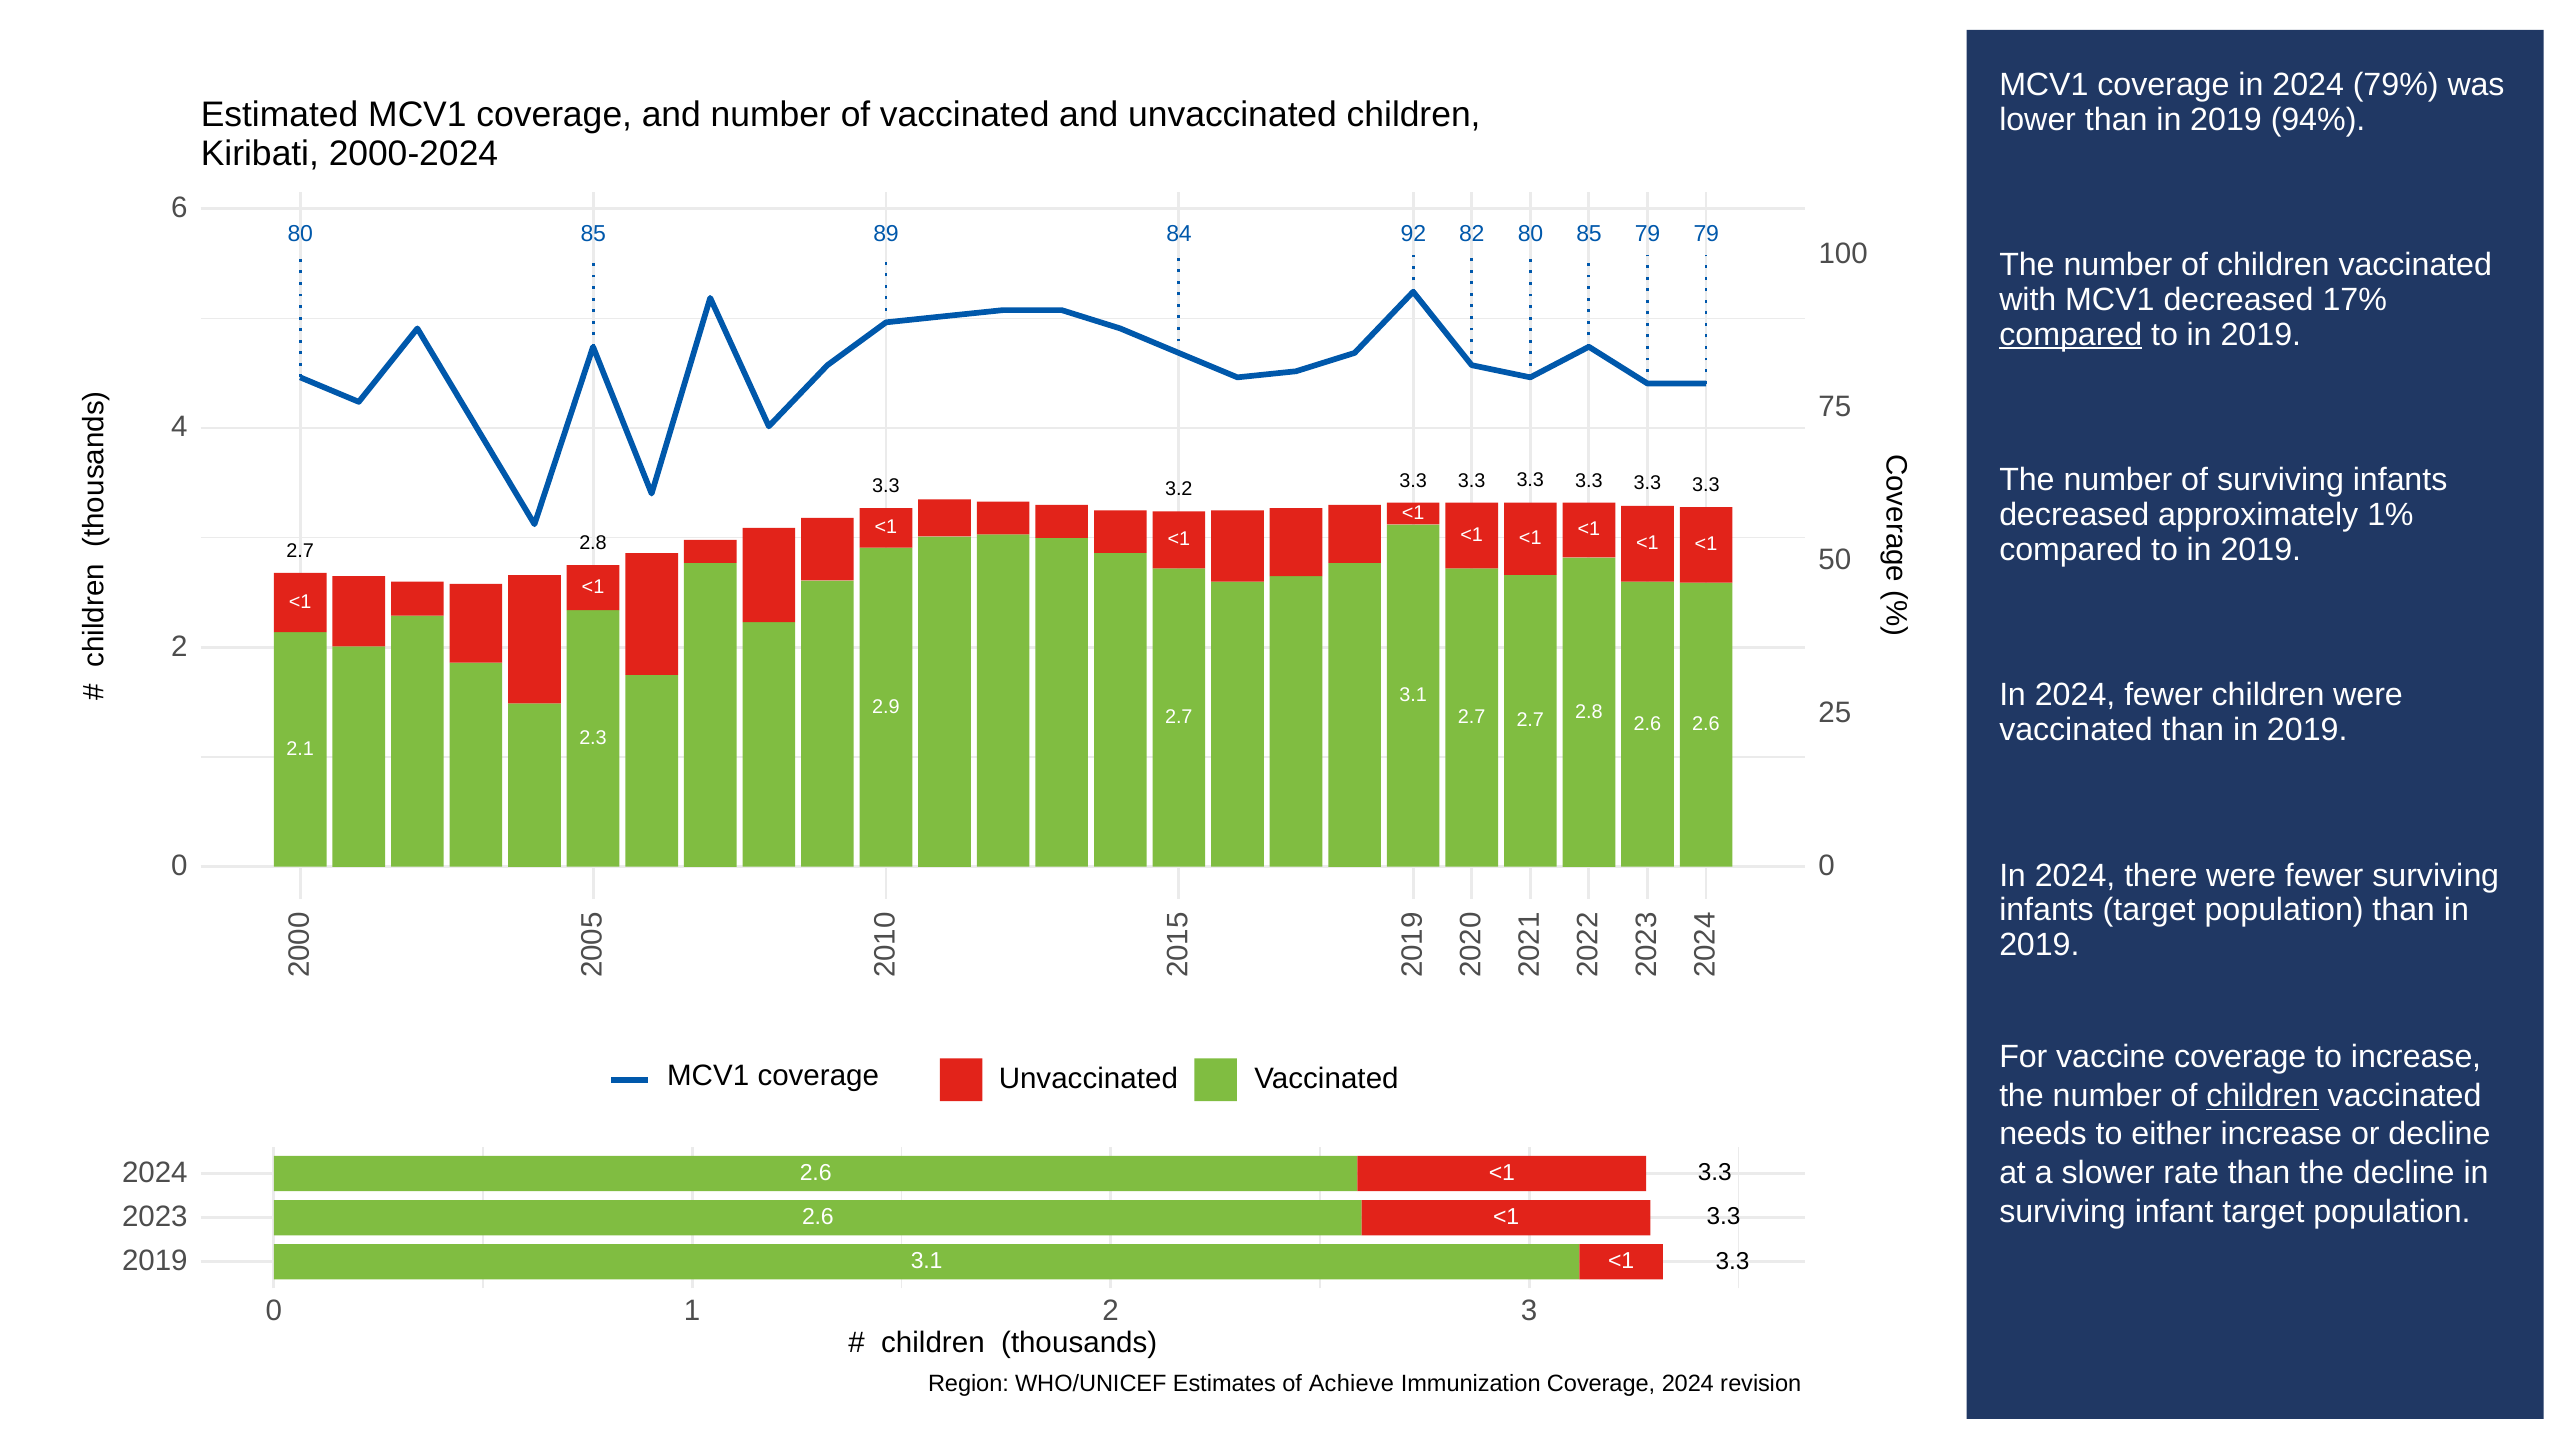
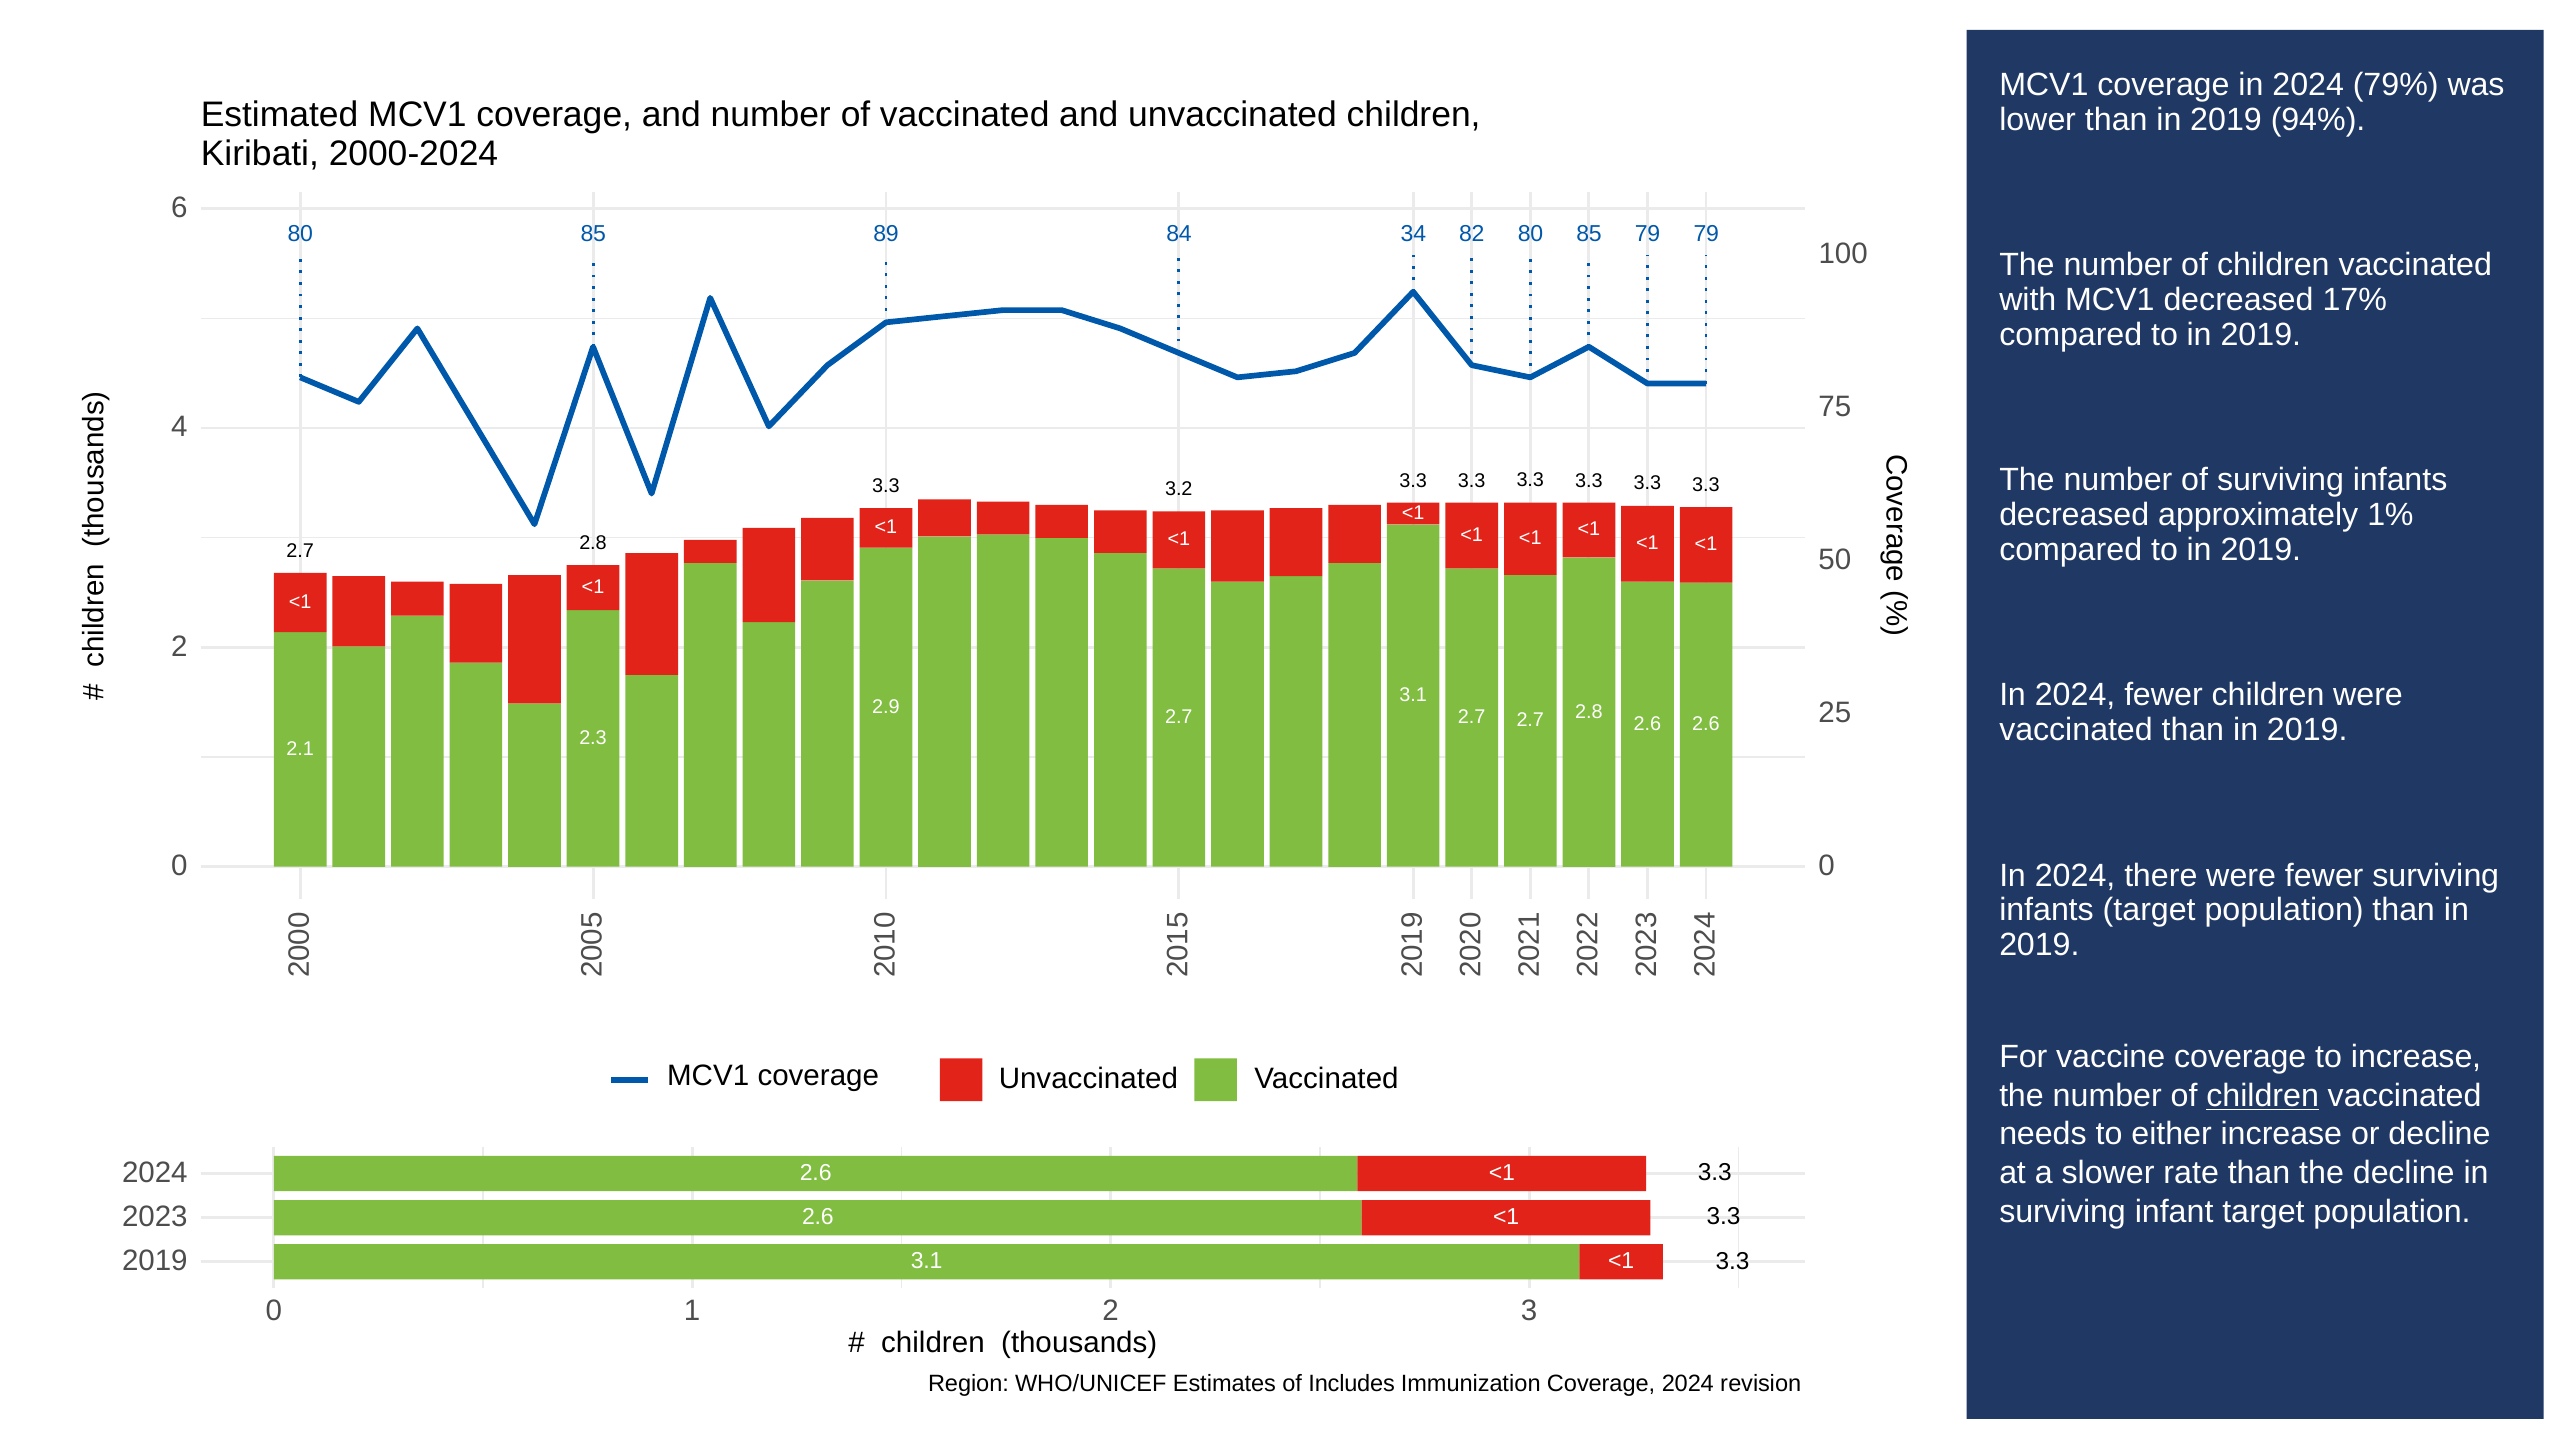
92: 92 -> 34 (1413, 234)
compared underline: present -> none (2071, 335)
Achieve: Achieve -> Includes (1352, 1383)
